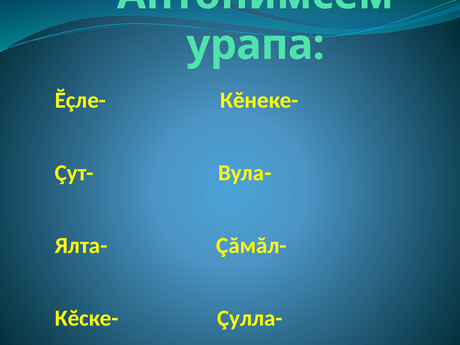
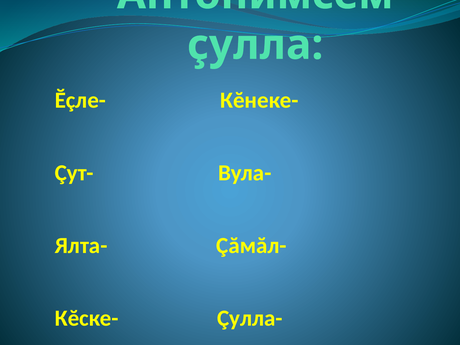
урапа: урапа -> çулла (255, 45)
